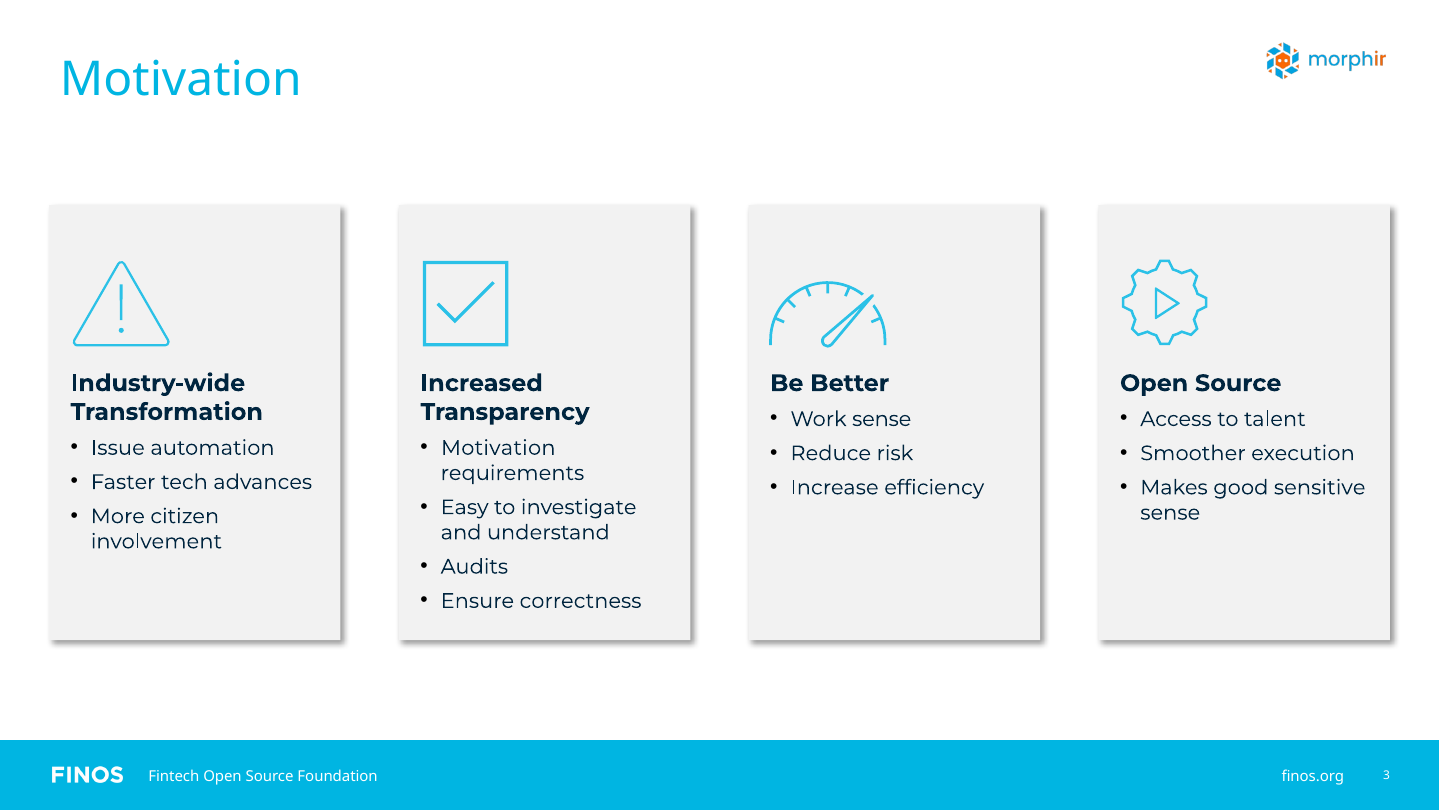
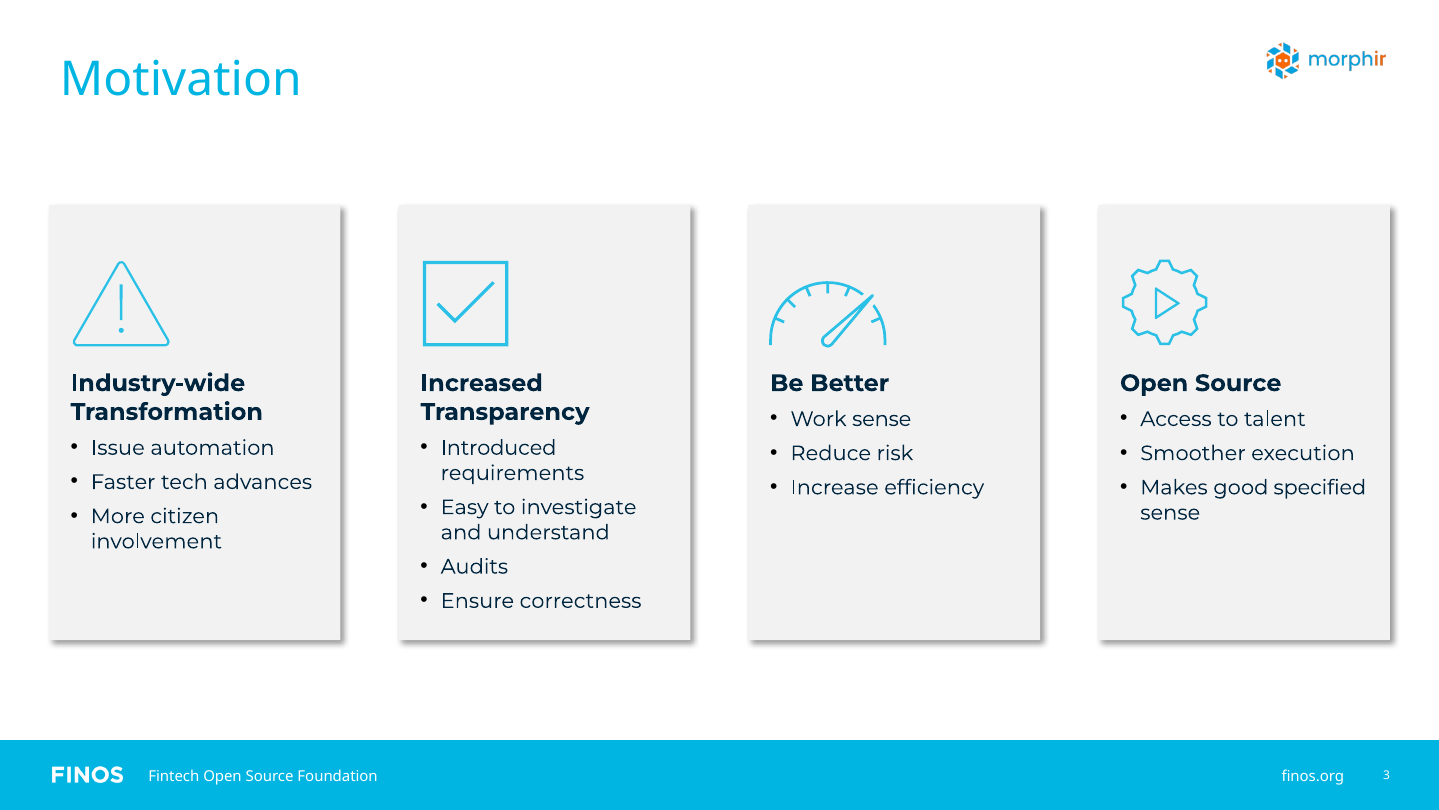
Motivation: Motivation -> Introduced (498, 448)
sensitive: sensitive -> specified (1320, 487)
